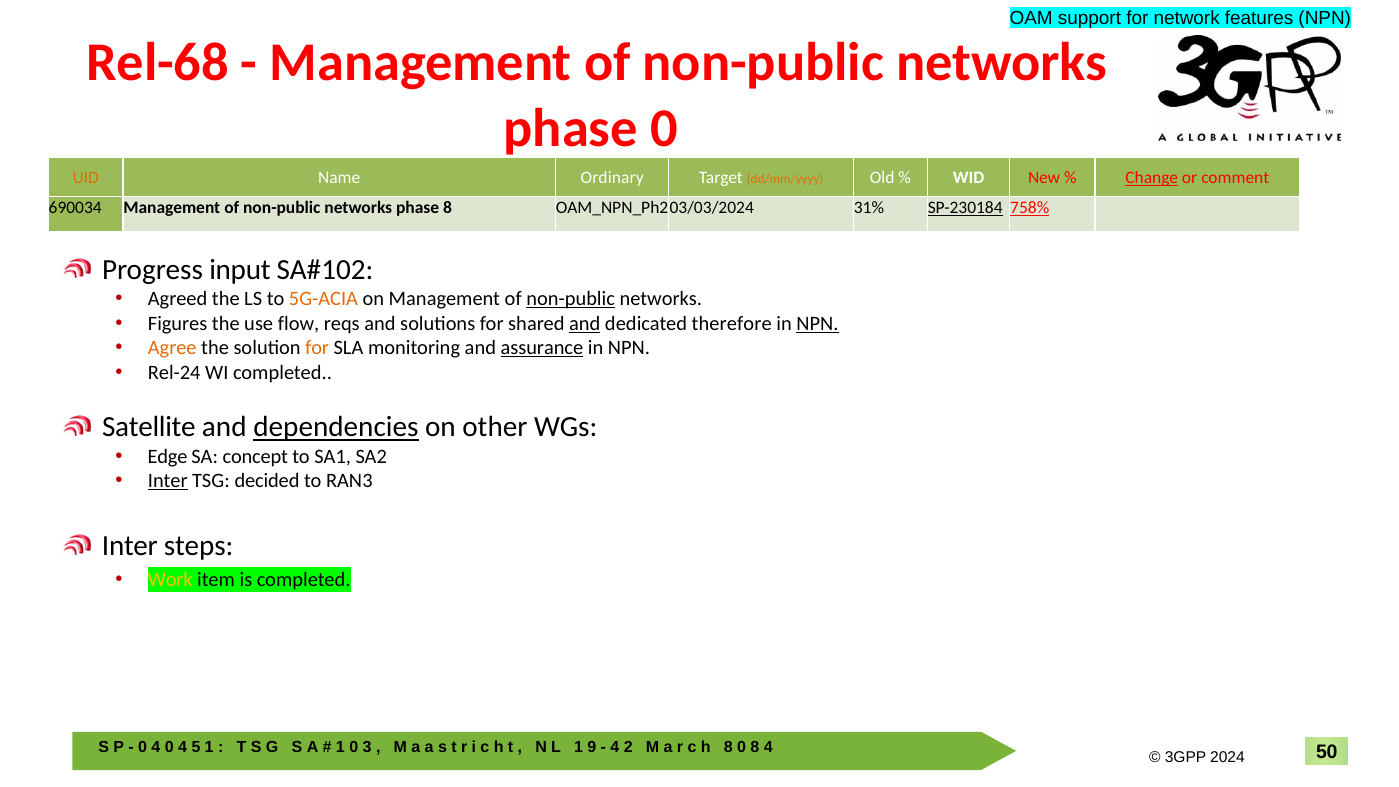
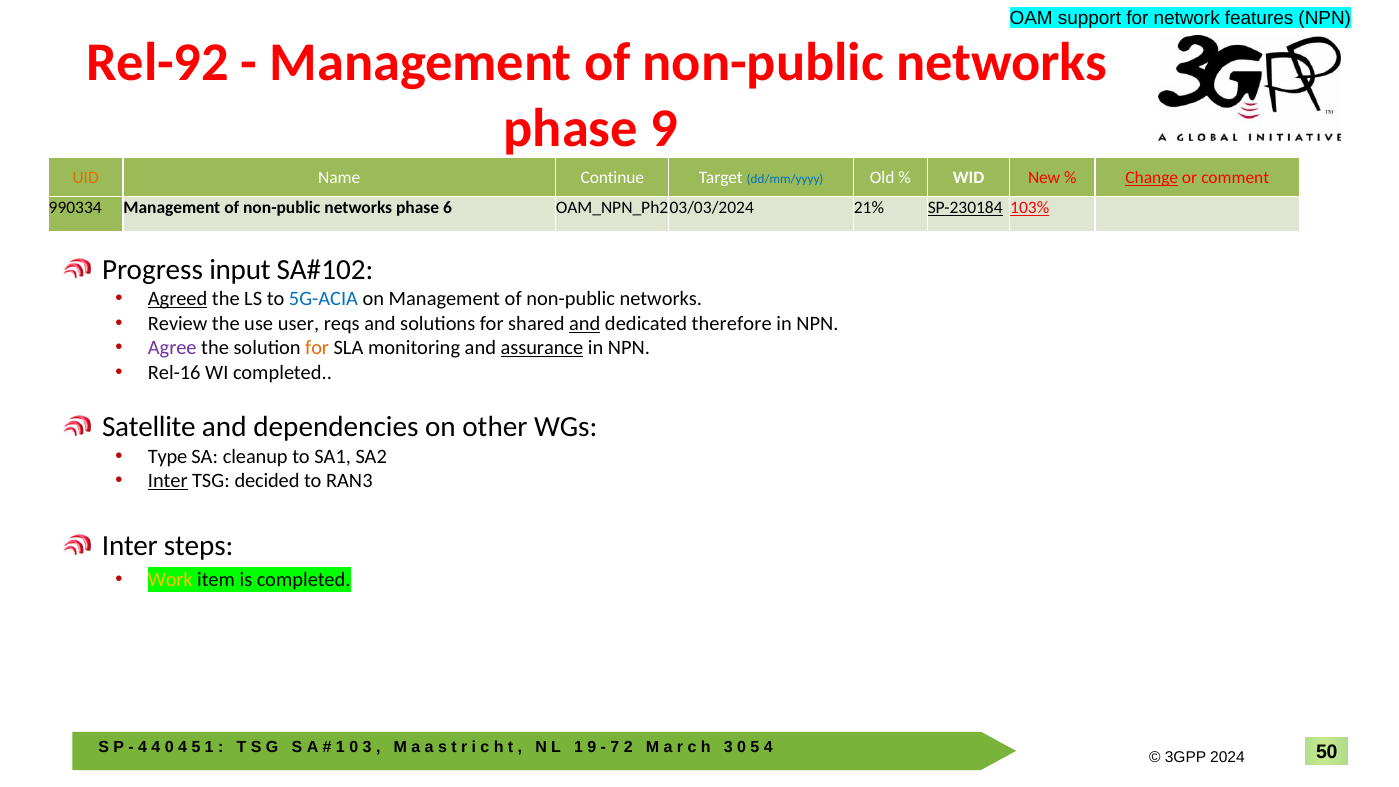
Rel-68: Rel-68 -> Rel-92 (158, 63)
phase 0: 0 -> 9 (664, 128)
Ordinary: Ordinary -> Continue (612, 178)
dd/mm/yyyy colour: orange -> blue (785, 179)
690034: 690034 -> 990334 (75, 208)
phase 8: 8 -> 6 (448, 208)
31%: 31% -> 21% (869, 208)
758%: 758% -> 103% (1030, 208)
Agreed underline: none -> present (178, 299)
5G-ACIA colour: orange -> blue (323, 299)
non-public underline: present -> none (571, 299)
Figures: Figures -> Review (178, 323)
flow: flow -> user (298, 323)
NPN underline: present -> none (818, 323)
Agree colour: orange -> purple (172, 348)
Rel-24: Rel-24 -> Rel-16 (174, 372)
dependencies underline: present -> none (336, 427)
Edge: Edge -> Type (168, 456)
concept: concept -> cleanup (255, 456)
0: 0 -> 4 (143, 747)
4: 4 -> 7 (615, 747)
8: 8 -> 3 (728, 747)
8: 8 -> 5 (755, 747)
